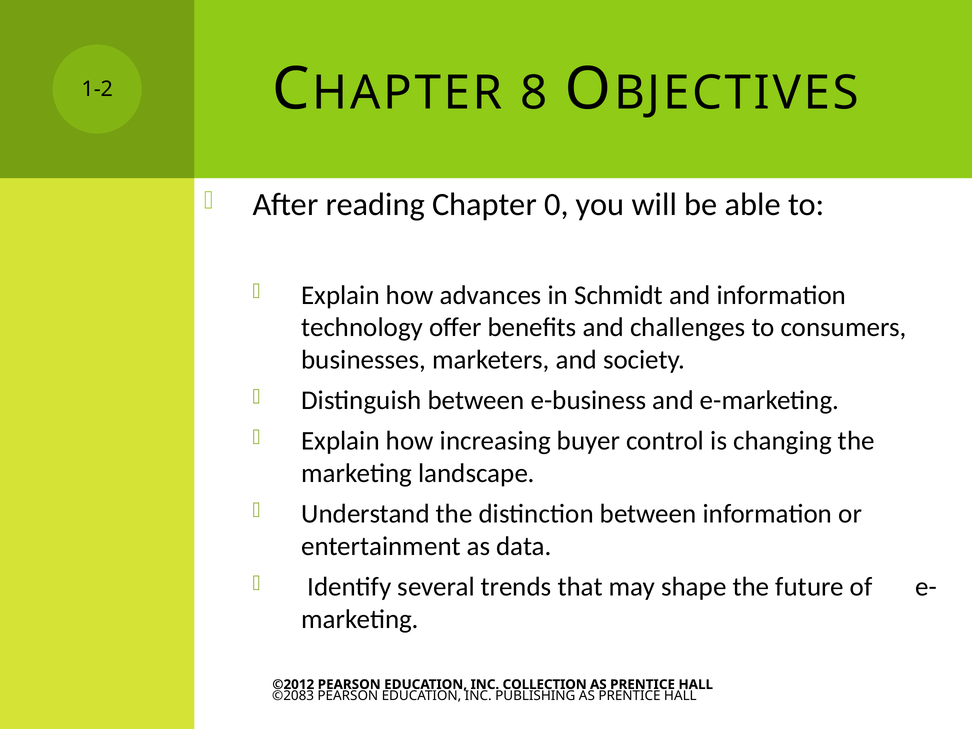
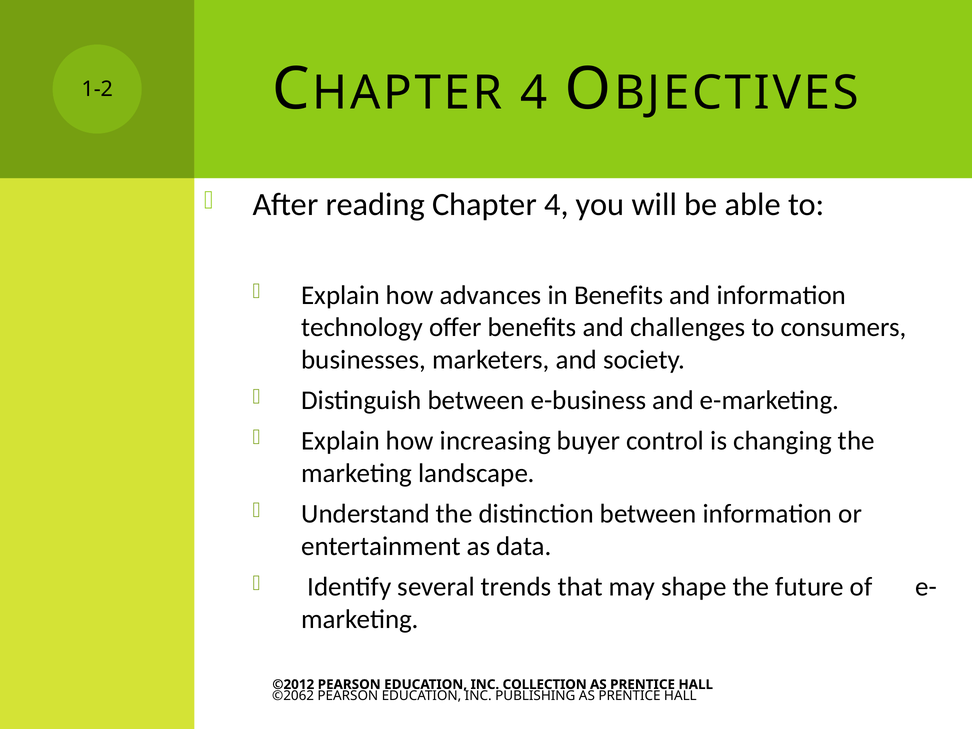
8: 8 -> 4 (534, 93)
Chapter 0: 0 -> 4 (556, 205)
in Schmidt: Schmidt -> Benefits (619, 295)
©2083: ©2083 -> ©2062 (293, 696)
